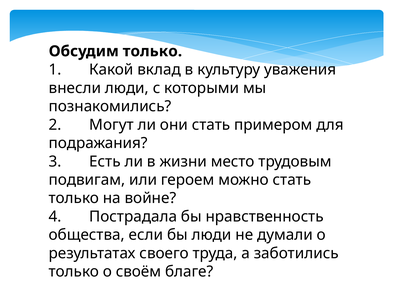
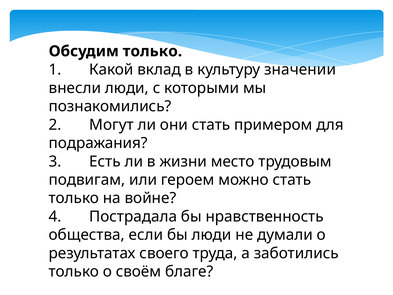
уважения: уважения -> значении (300, 70)
